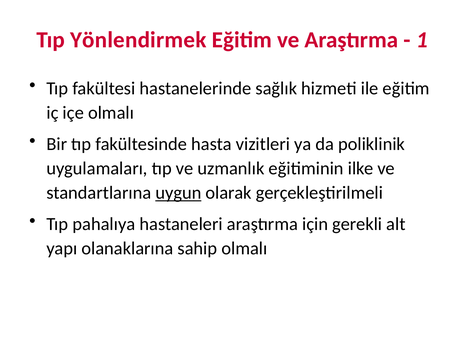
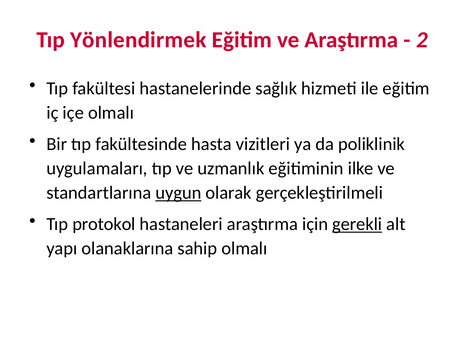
1: 1 -> 2 (422, 40)
pahalıya: pahalıya -> protokol (104, 224)
gerekli underline: none -> present (357, 224)
